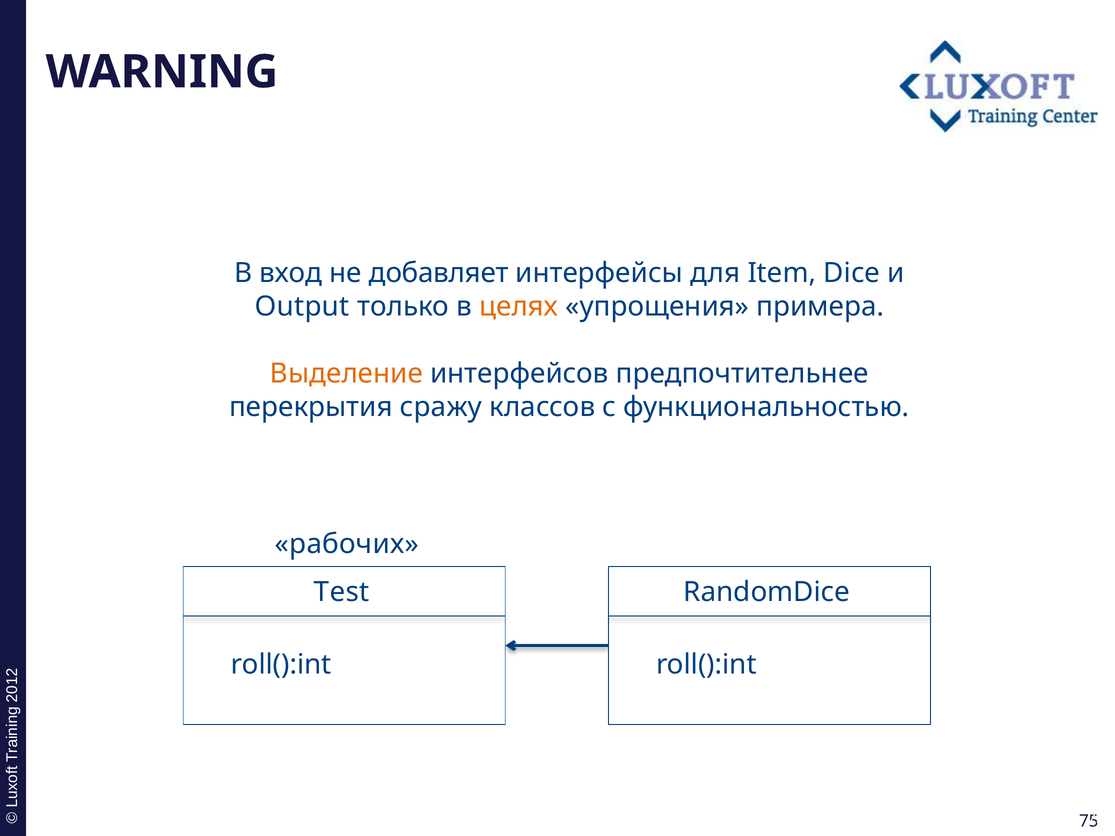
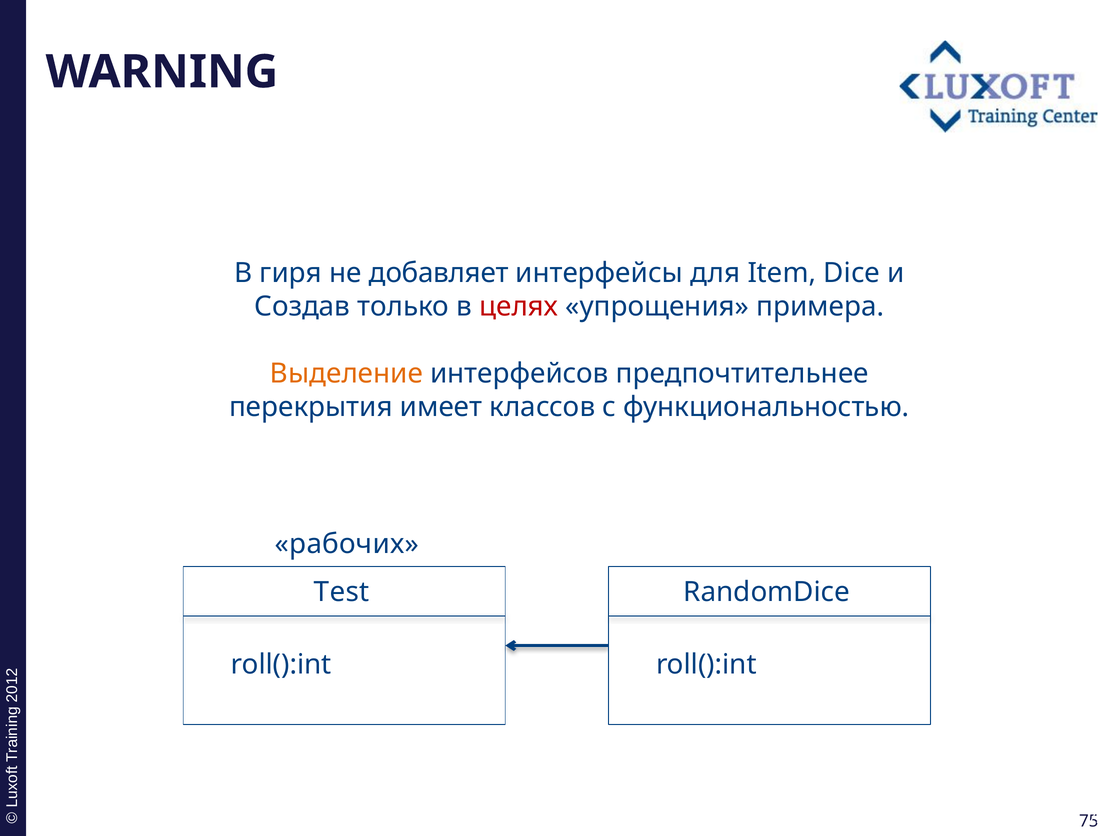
вход: вход -> гиря (291, 273)
Output: Output -> Создав (302, 307)
целях colour: orange -> red (519, 307)
сражу: сражу -> имеет (441, 407)
